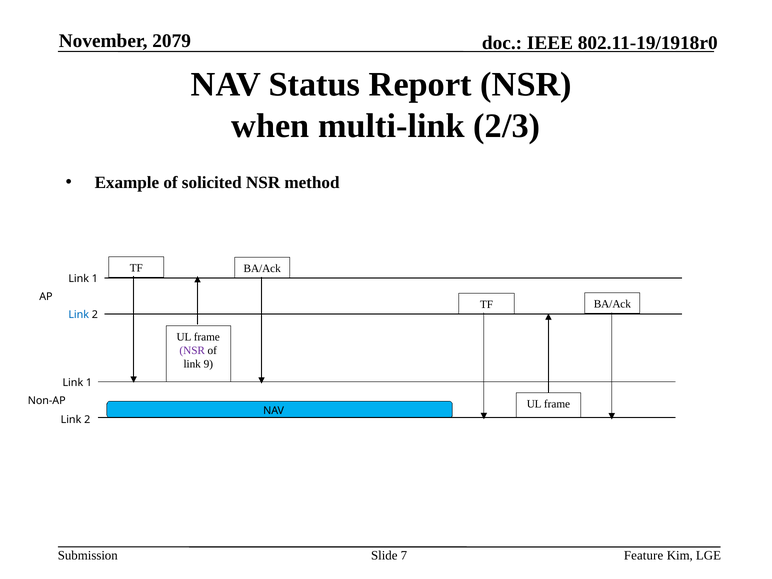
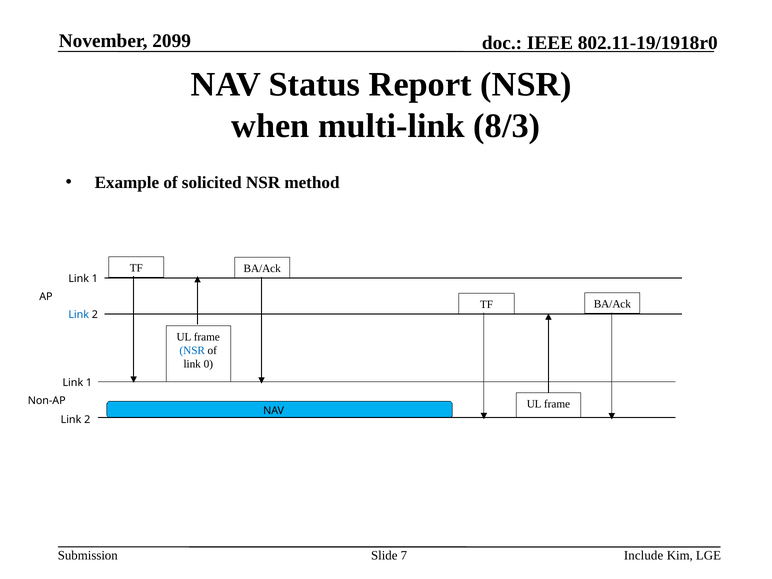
2079: 2079 -> 2099 (172, 41)
2/3: 2/3 -> 8/3 (507, 126)
NSR colour: purple -> blue (192, 350)
9: 9 -> 0 (208, 364)
Feature: Feature -> Include (644, 555)
